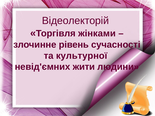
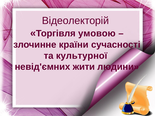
жінками: жінками -> умовою (97, 33)
рівень: рівень -> країни (74, 45)
